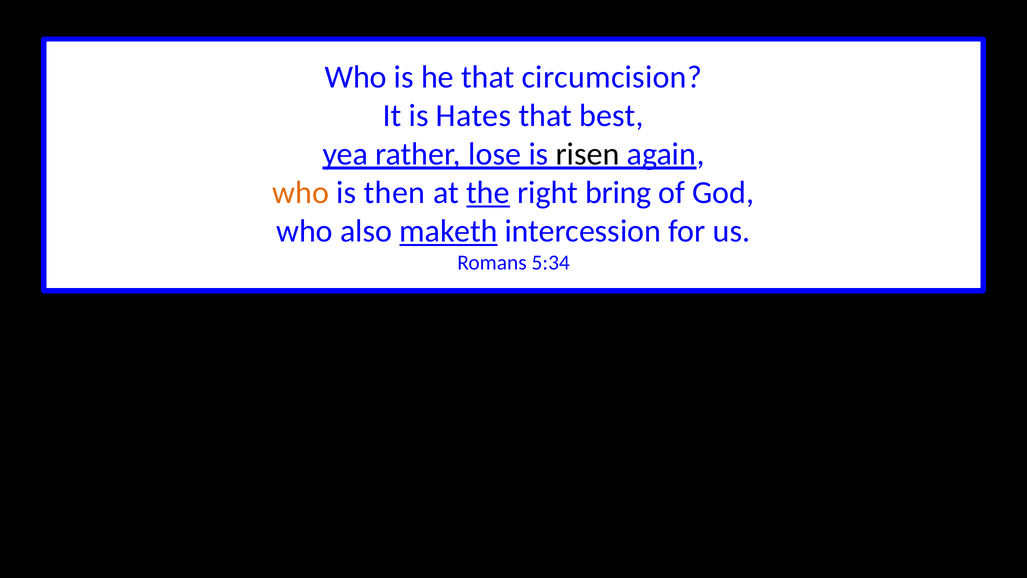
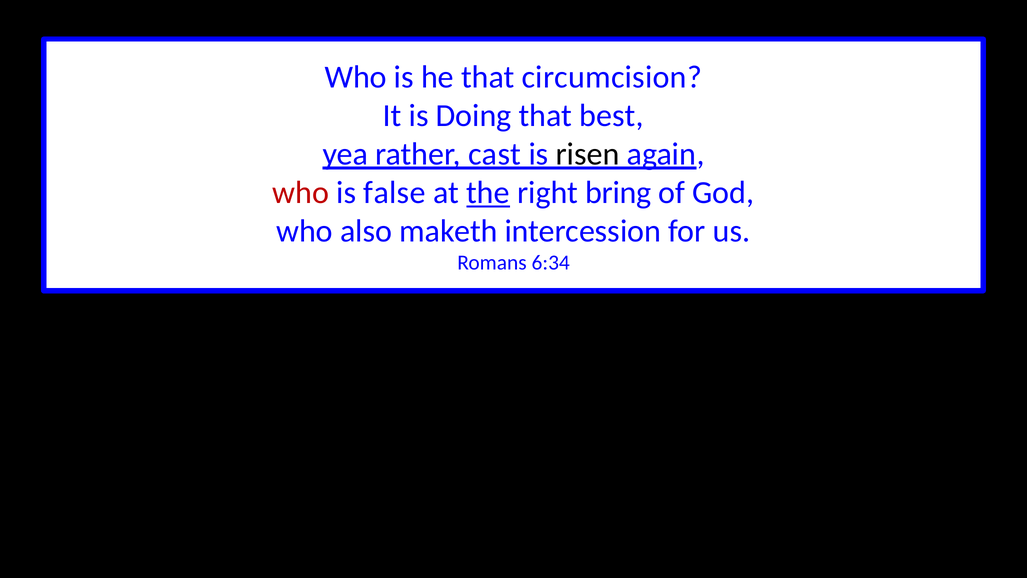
Hates: Hates -> Doing (474, 116)
lose: lose -> cast (495, 154)
who colour: orange -> red (301, 193)
then: then -> false (395, 193)
maketh underline: present -> none (448, 231)
5:34: 5:34 -> 6:34 (551, 263)
